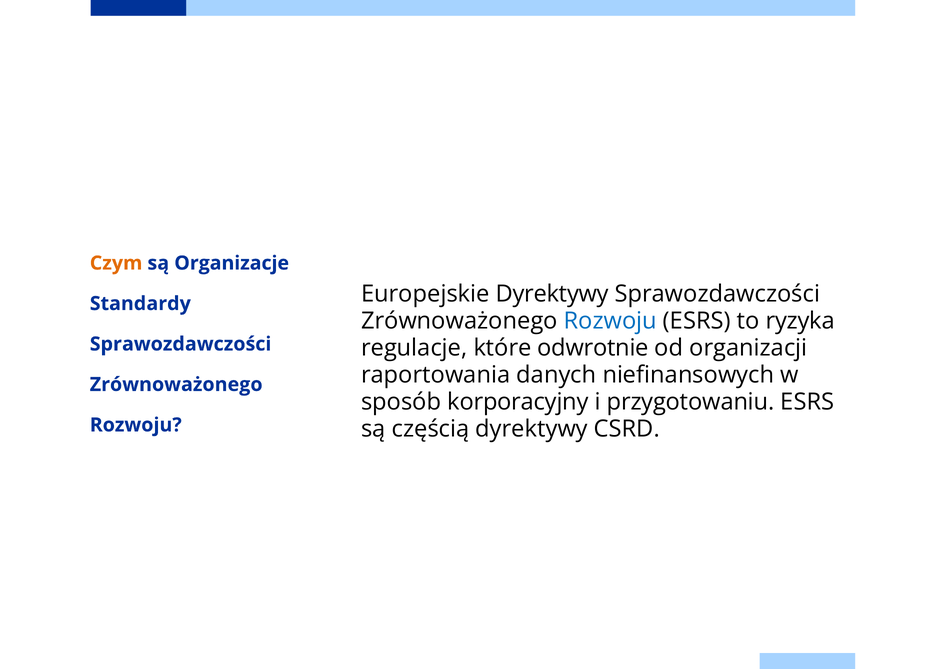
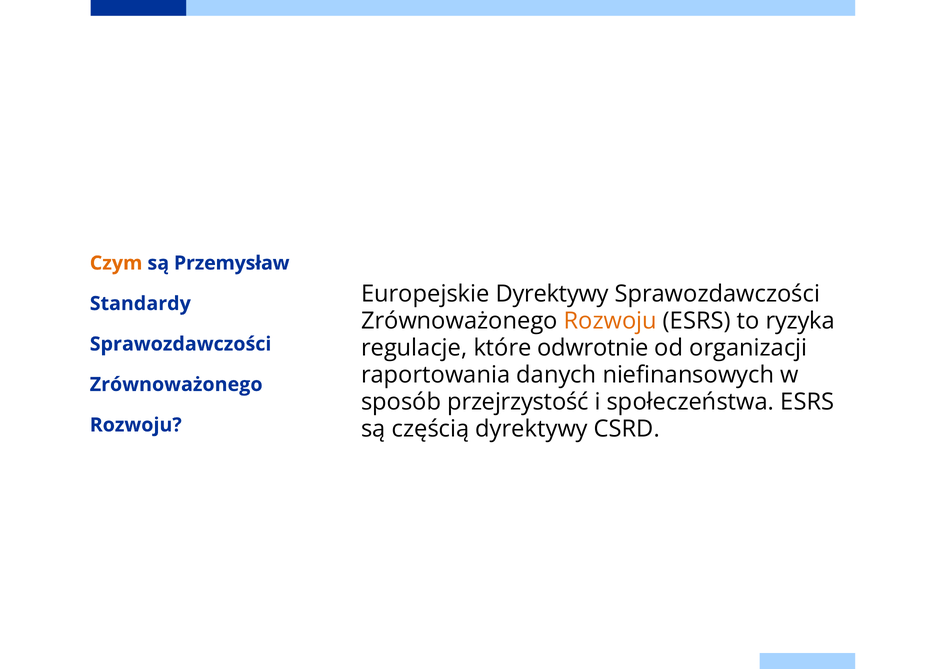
Organizacje: Organizacje -> Przemysław (232, 263)
Rozwoju colour: blue -> orange (610, 321)
korporacyjny: korporacyjny -> przejrzystość (518, 402)
przygotowaniu: przygotowaniu -> społeczeństwa (690, 402)
